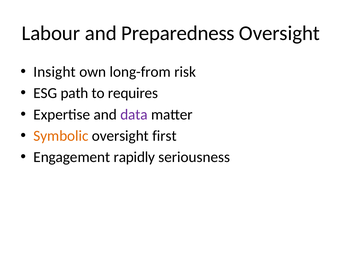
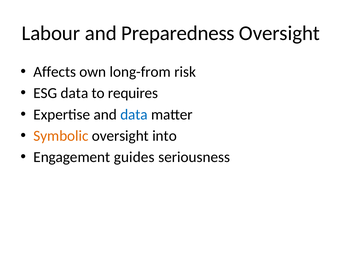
Insight: Insight -> Affects (55, 72)
ESG path: path -> data (74, 93)
data colour: purple -> blue (134, 114)
first: first -> into (165, 136)
rapidly: rapidly -> guides (134, 157)
